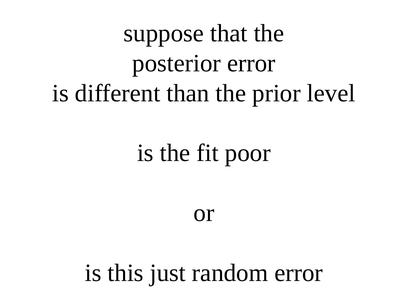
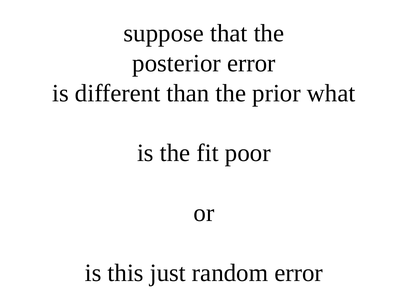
level: level -> what (331, 93)
